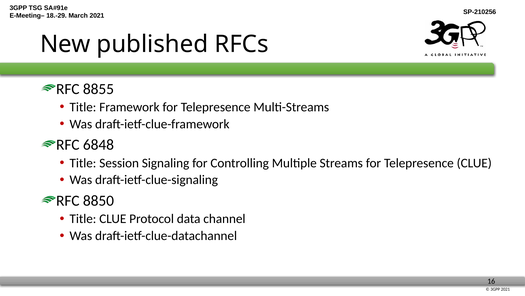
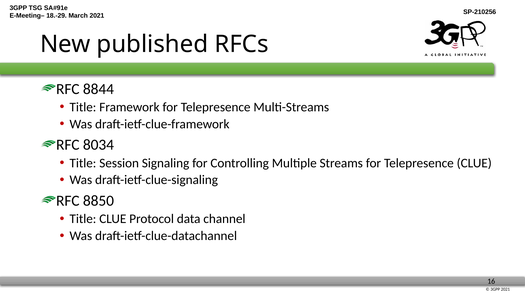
8855: 8855 -> 8844 (98, 89)
6848: 6848 -> 8034 (98, 145)
